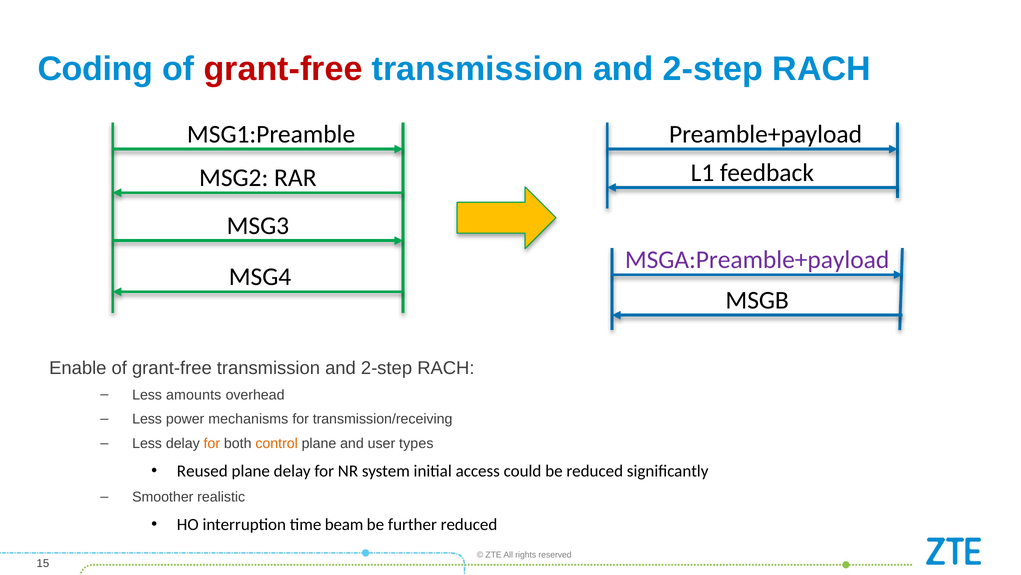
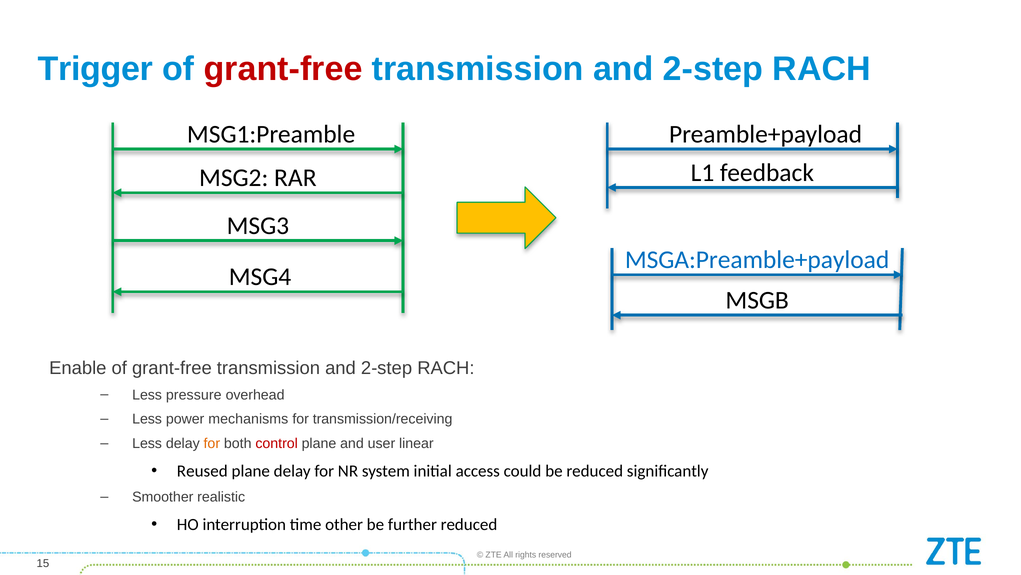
Coding: Coding -> Trigger (95, 69)
MSGA:Preamble+payload colour: purple -> blue (757, 260)
amounts: amounts -> pressure (194, 394)
control colour: orange -> red (277, 443)
types: types -> linear (416, 443)
beam: beam -> other (344, 524)
